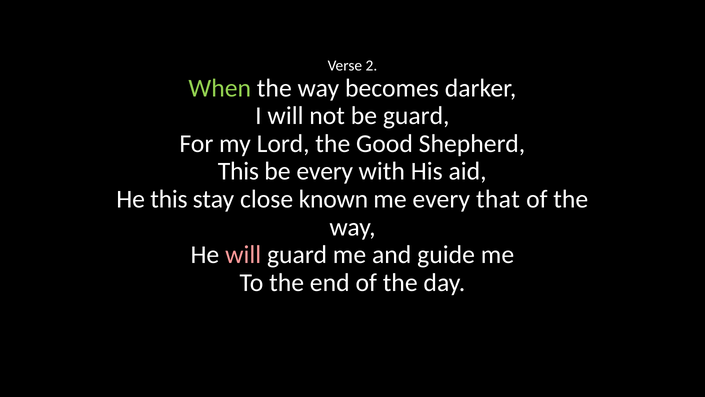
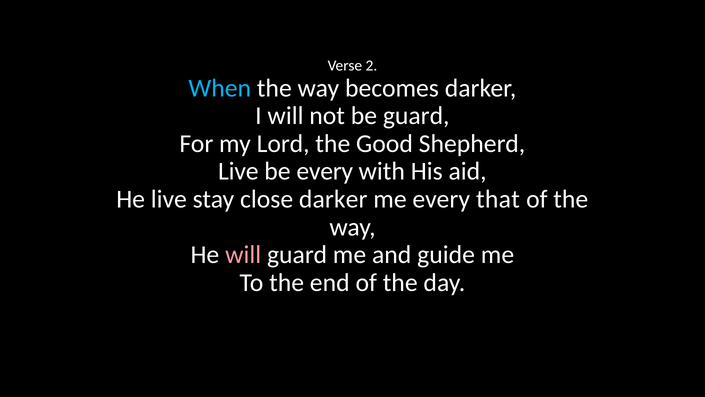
When colour: light green -> light blue (220, 88)
This: This -> Live (238, 171)
He this: this -> live (169, 199)
close known: known -> darker (333, 199)
